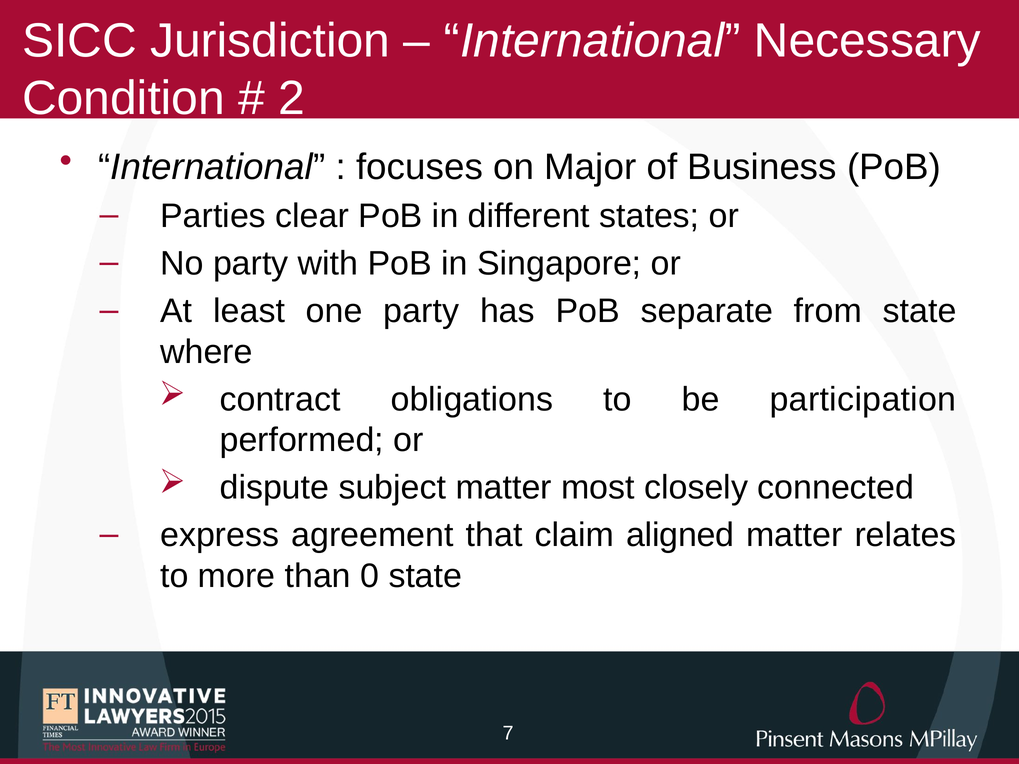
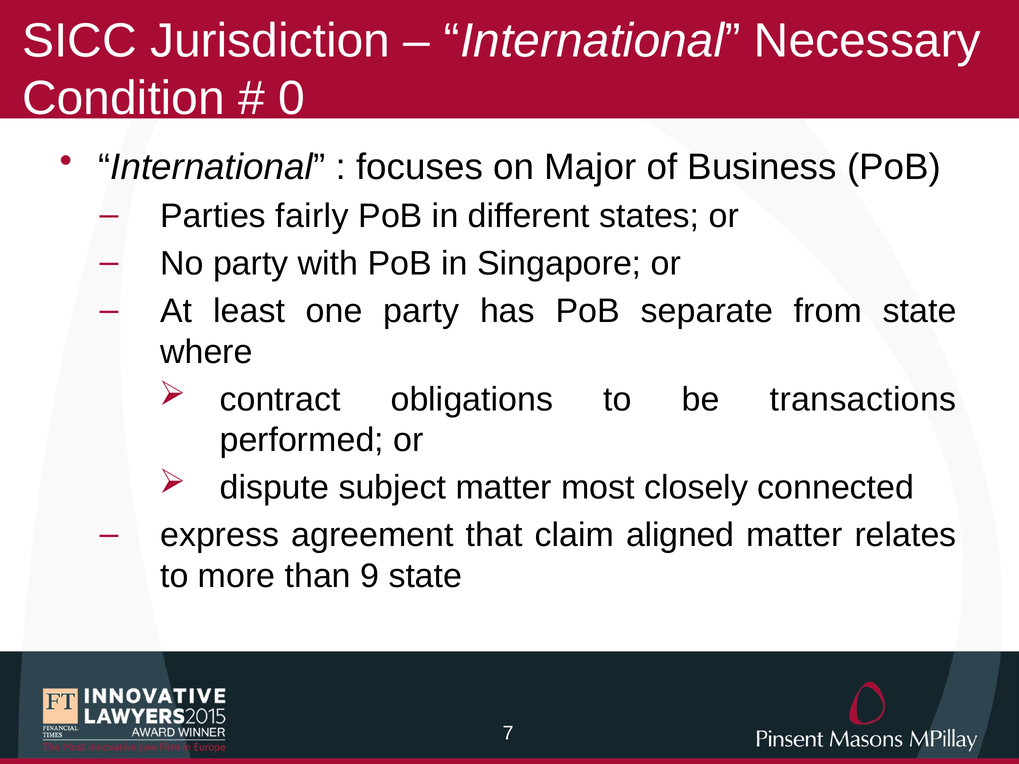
2: 2 -> 0 (292, 99)
clear: clear -> fairly (312, 216)
participation: participation -> transactions (863, 400)
0: 0 -> 9 (370, 576)
